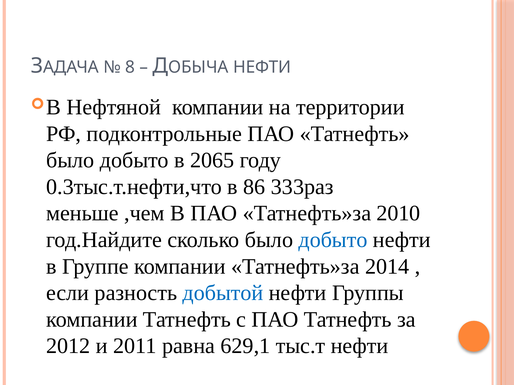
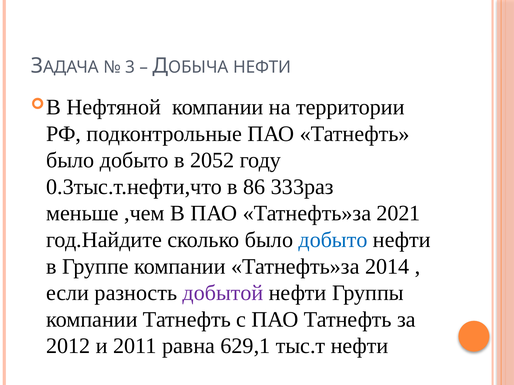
8: 8 -> 3 (130, 67)
2065: 2065 -> 2052 (212, 160)
2010: 2010 -> 2021 (398, 214)
добытой colour: blue -> purple (223, 293)
